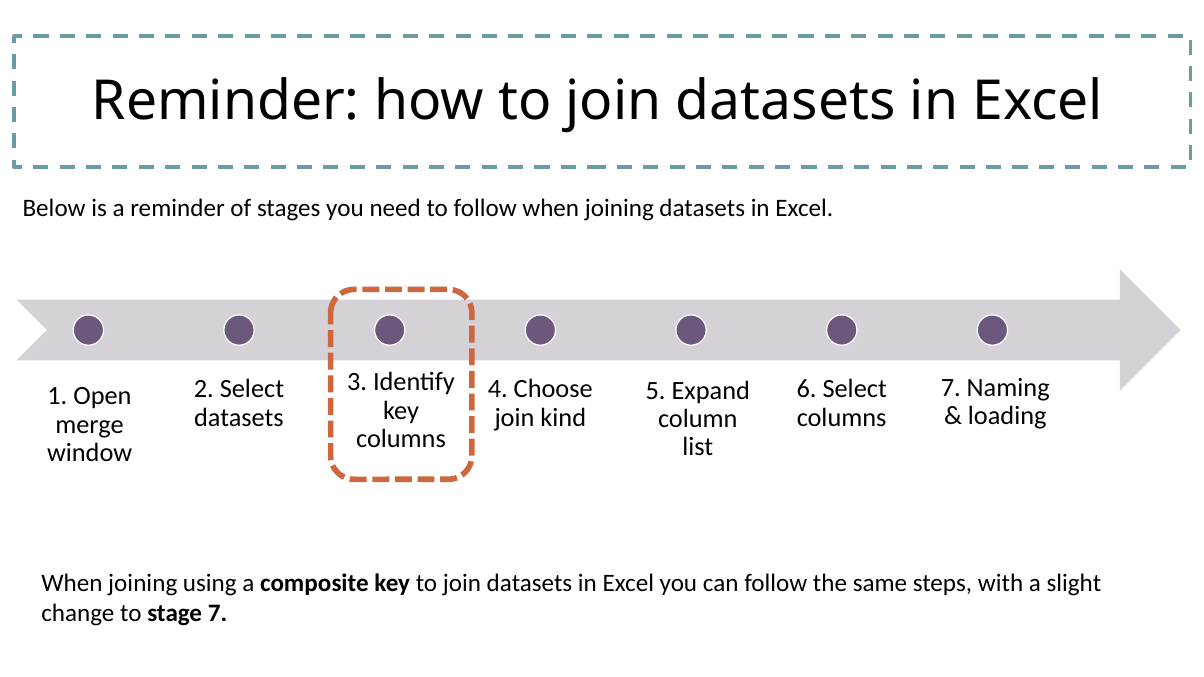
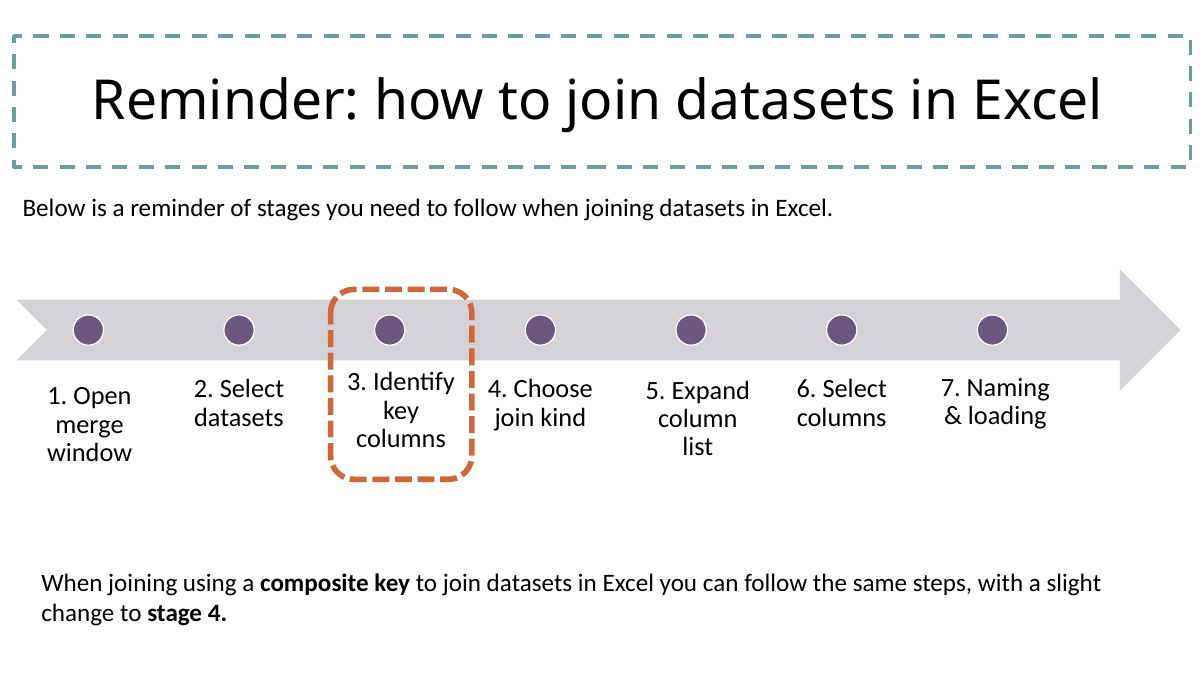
stage 7: 7 -> 4 (218, 614)
